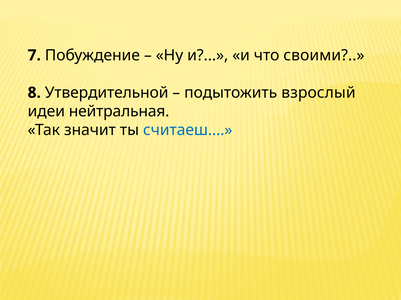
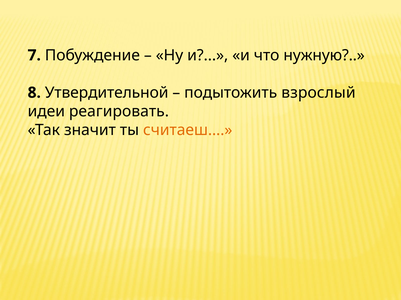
своими: своими -> нужную (324, 55)
нейтральная: нейтральная -> реагировать (119, 112)
считаеш… colour: blue -> orange (188, 130)
